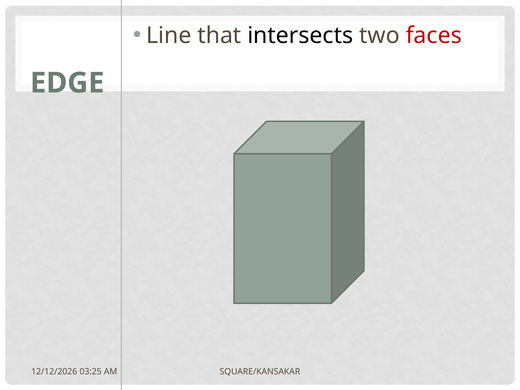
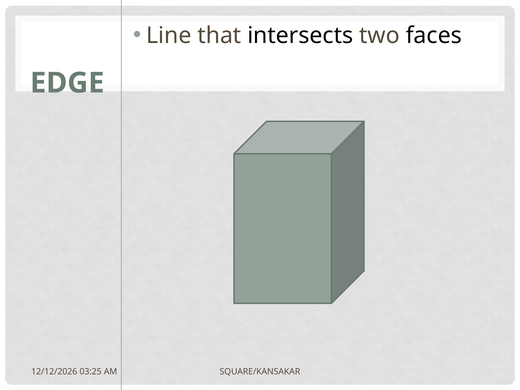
faces colour: red -> black (434, 35)
